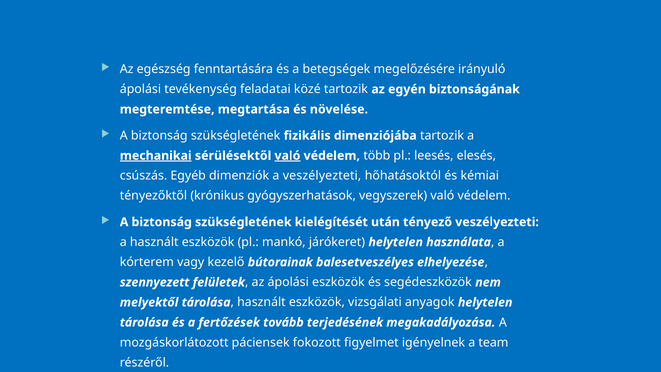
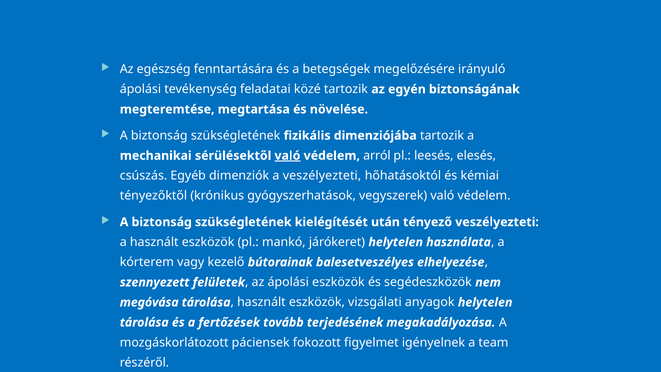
mechanikai underline: present -> none (156, 156)
több: több -> arról (377, 156)
melyektől: melyektől -> megóvása (149, 302)
